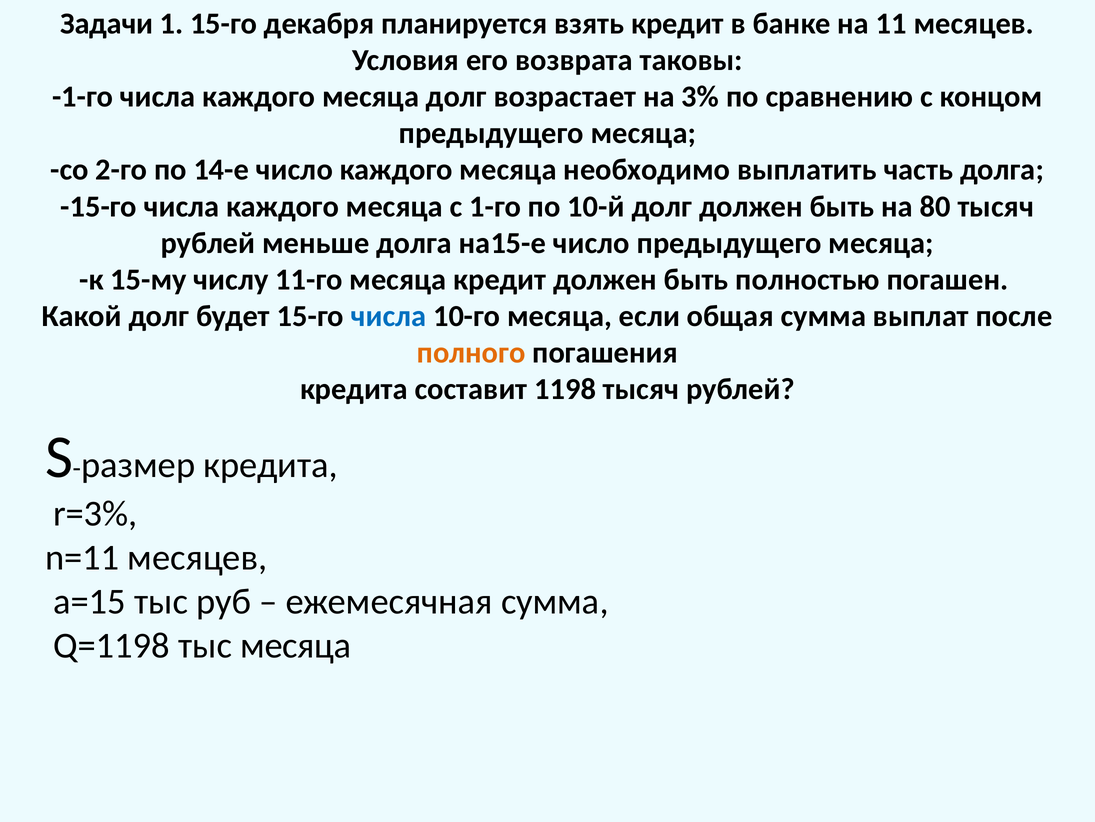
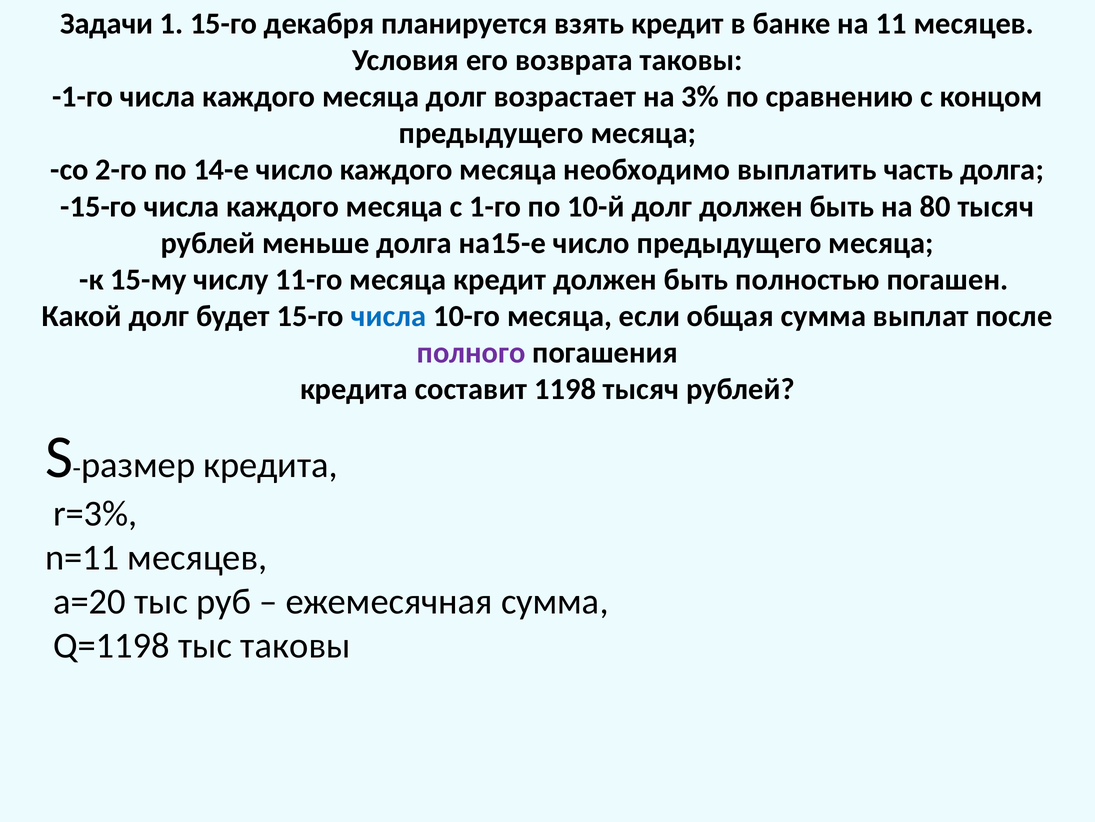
полного colour: orange -> purple (471, 352)
а=15: а=15 -> а=20 (89, 601)
тыс месяца: месяца -> таковы (295, 645)
